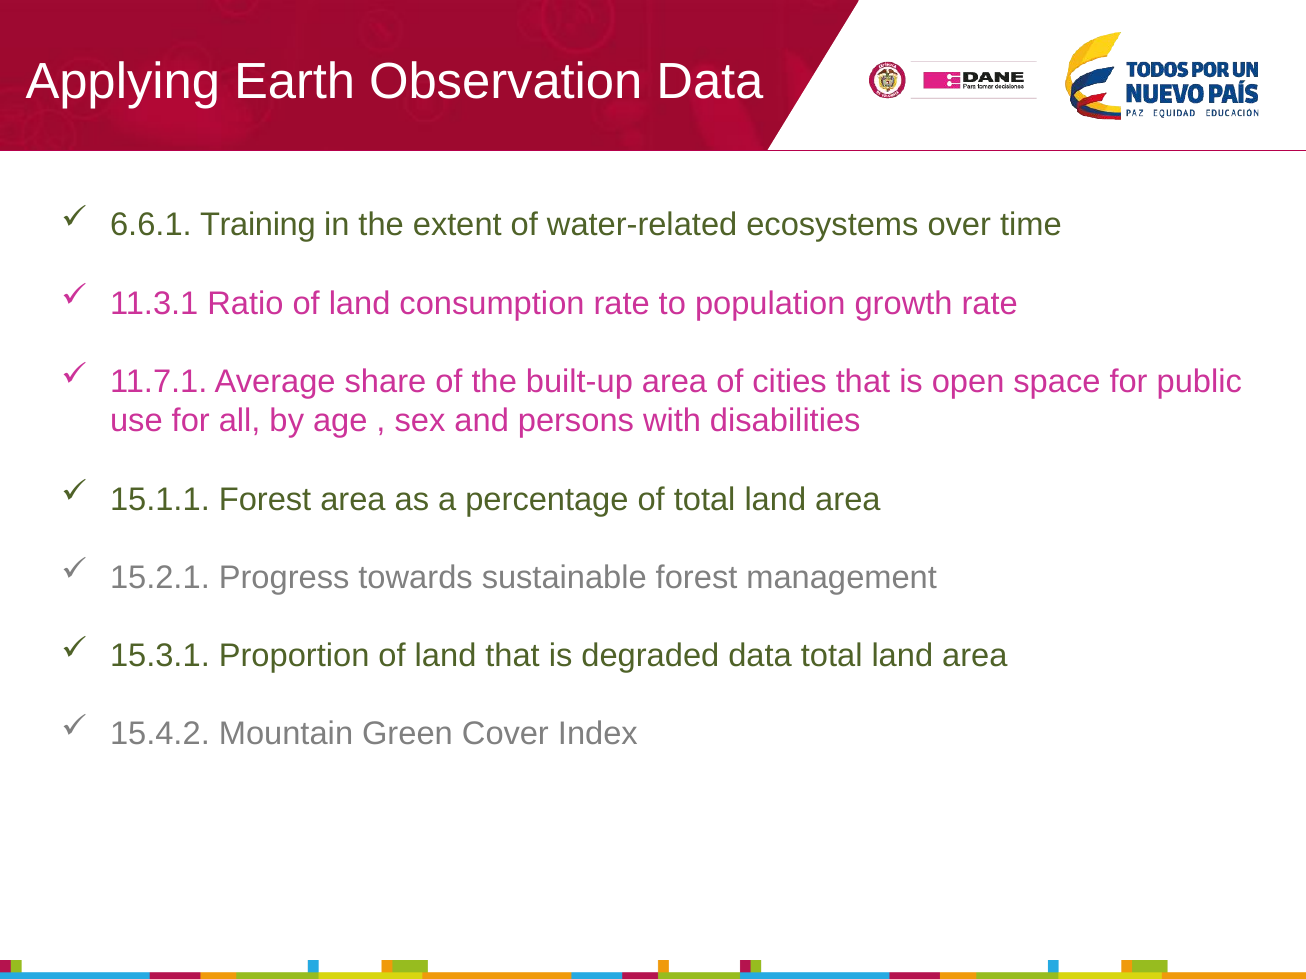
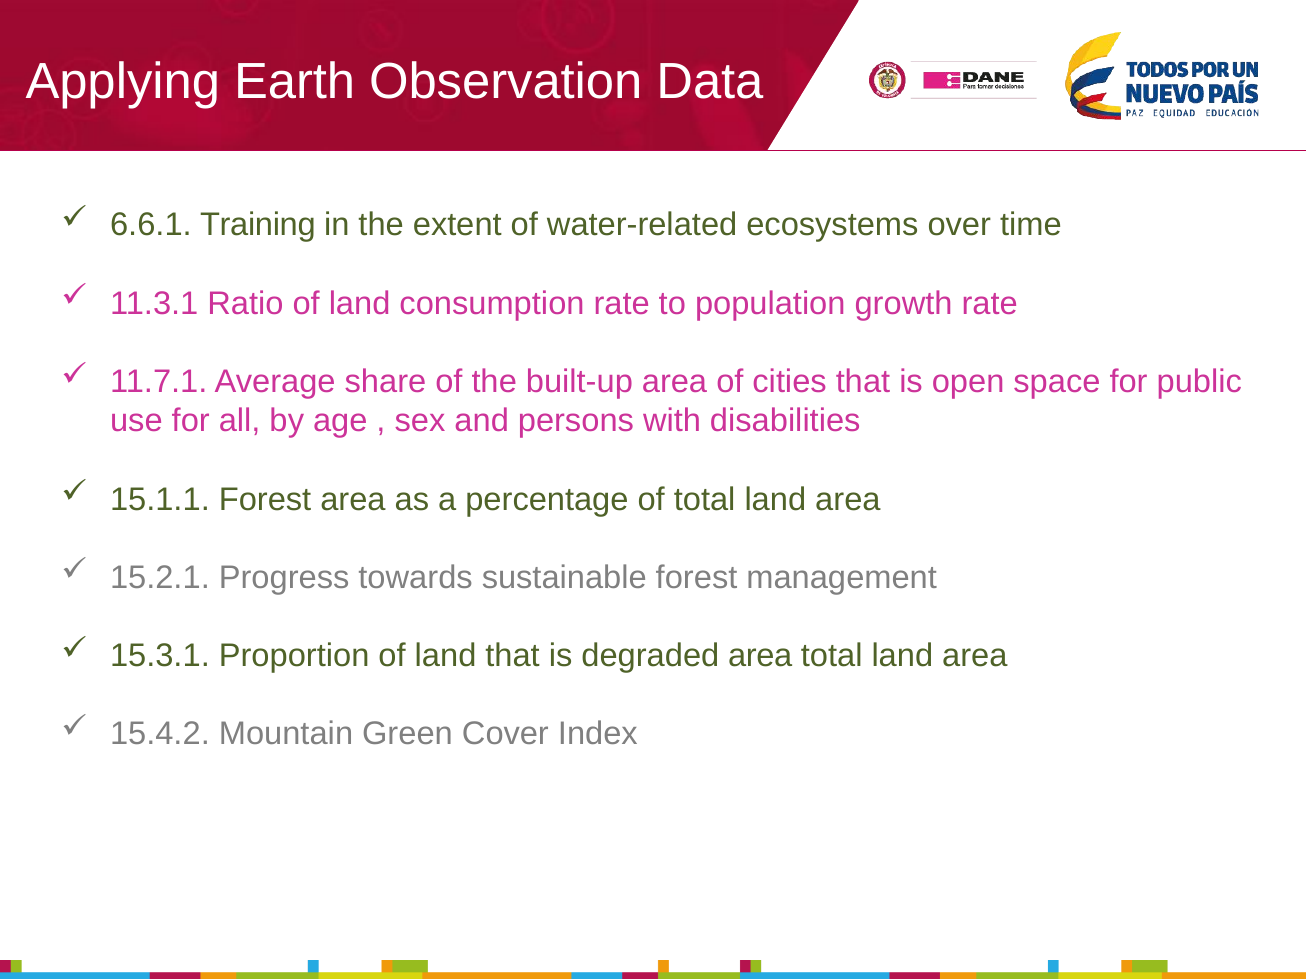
degraded data: data -> area (760, 656)
